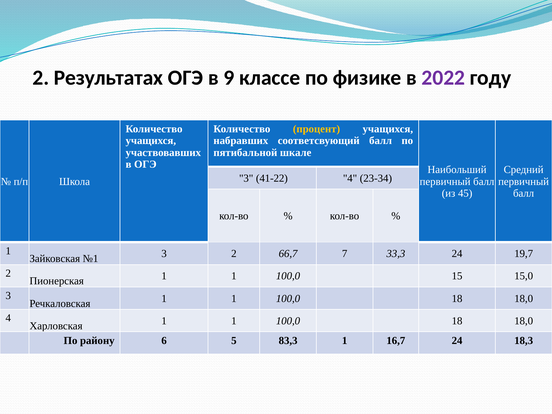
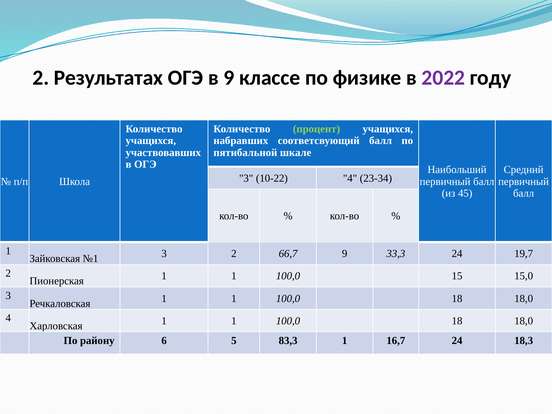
процент colour: yellow -> light green (316, 129)
41-22: 41-22 -> 10-22 (272, 178)
66,7 7: 7 -> 9 (345, 254)
